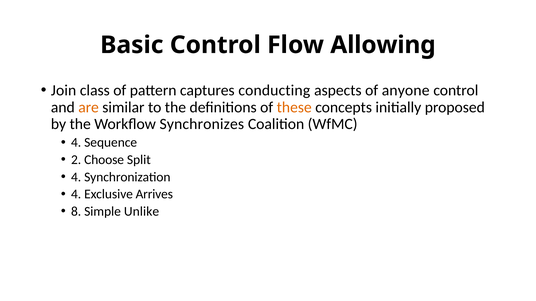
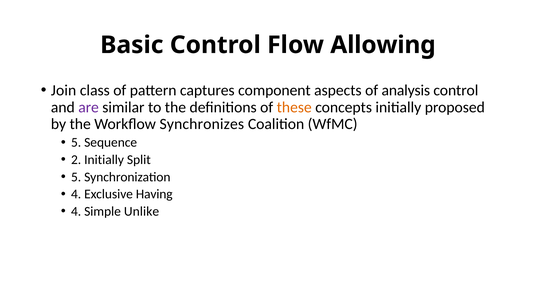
conducting: conducting -> component (274, 91)
anyone: anyone -> analysis (406, 91)
are colour: orange -> purple (89, 107)
4: 4 -> 5 (76, 143)
2 Choose: Choose -> Initially (104, 160)
4: 4 -> 5 (76, 177)
Arrives: Arrives -> Having (154, 195)
8: 8 -> 4 (76, 212)
